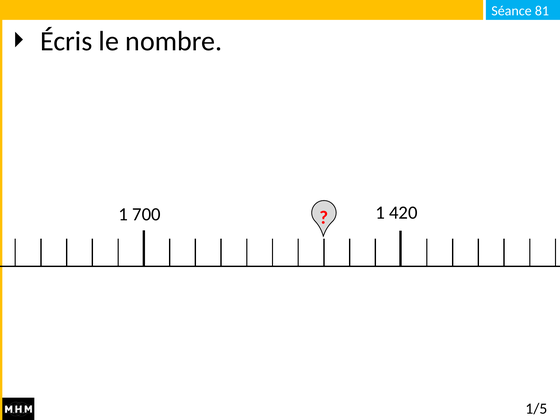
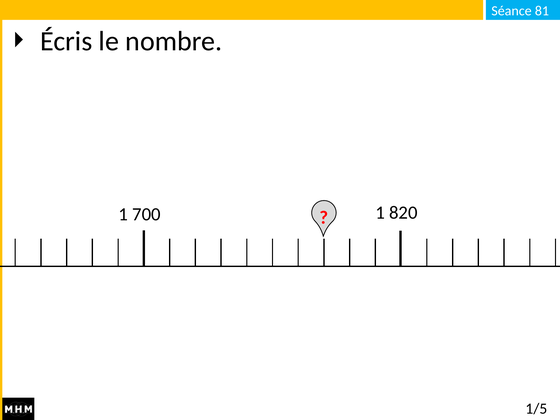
420: 420 -> 820 (403, 213)
